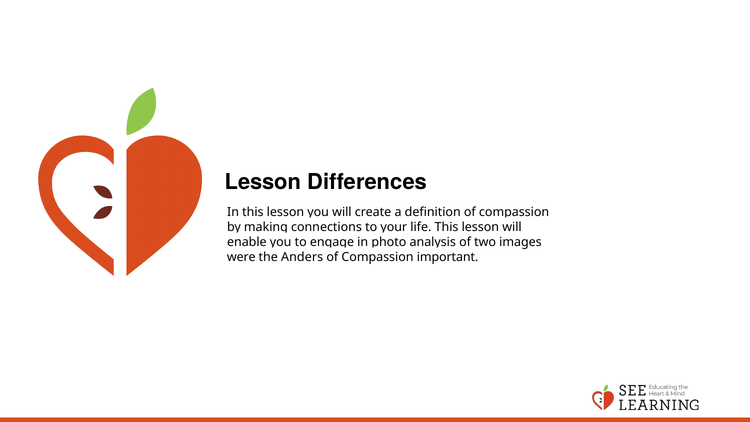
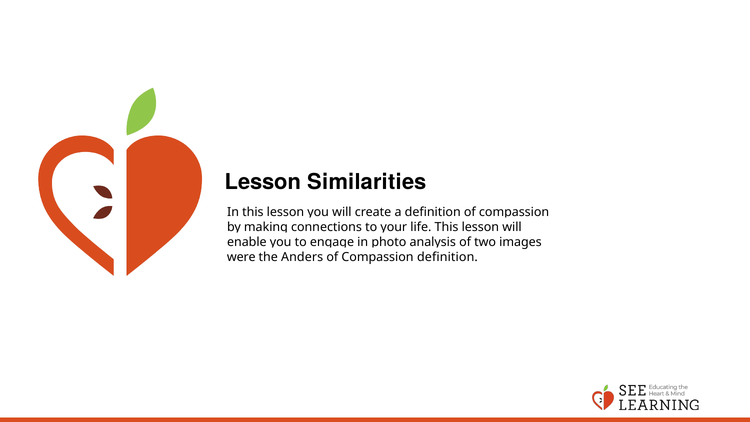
Differences: Differences -> Similarities (367, 182)
Compassion important: important -> definition (447, 257)
